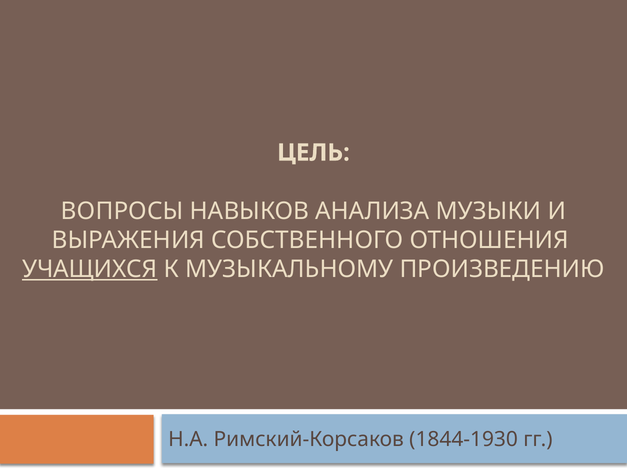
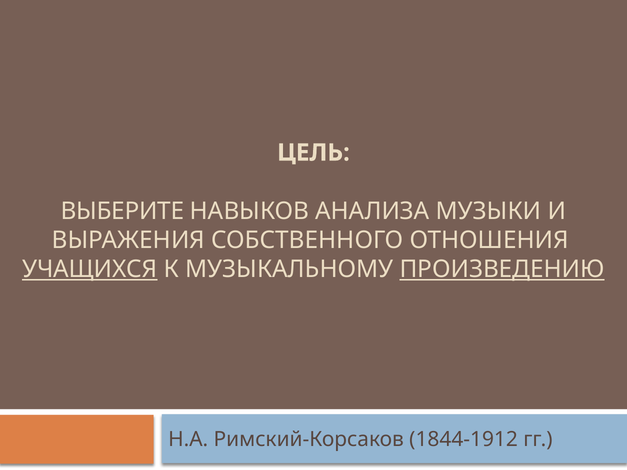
ВОПРОСЫ: ВОПРОСЫ -> ВЫБЕРИТЕ (122, 211)
ПРОИЗВЕДЕНИЮ underline: none -> present (502, 270)
1844-1930: 1844-1930 -> 1844-1912 (464, 440)
